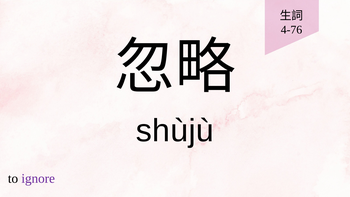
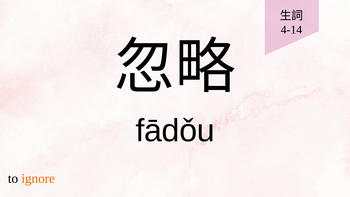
4-76: 4-76 -> 4-14 (291, 30)
shùjù: shùjù -> fādǒu (175, 131)
ignore colour: purple -> orange (38, 178)
